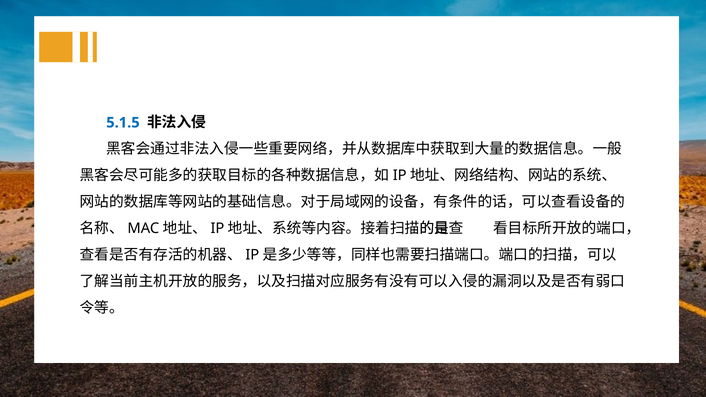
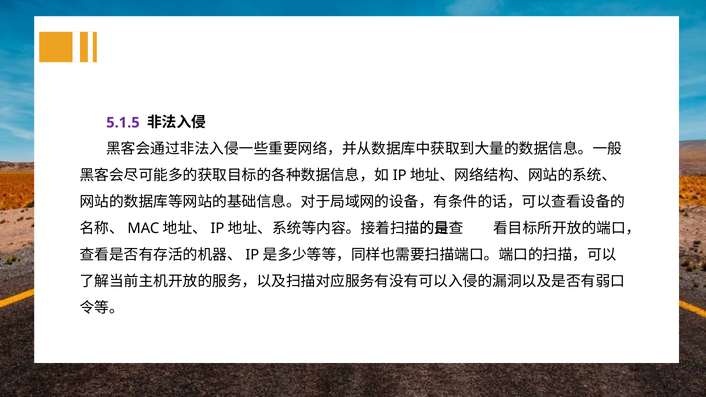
5.1.5 colour: blue -> purple (123, 123)
